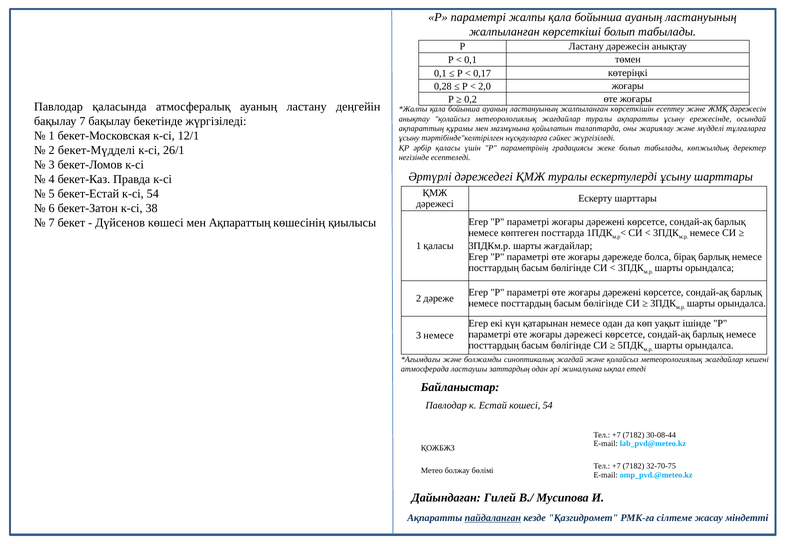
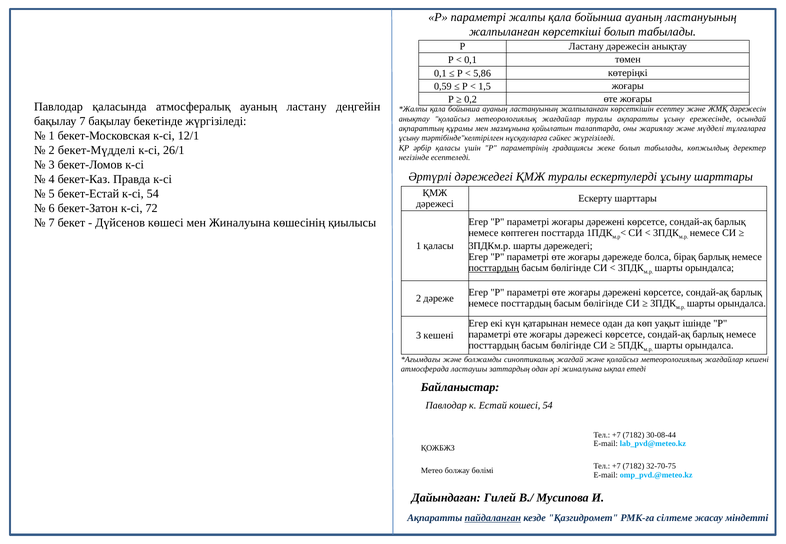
0,17: 0,17 -> 5,86 (482, 73)
0,28: 0,28 -> 0,59 (443, 86)
2,0: 2,0 -> 1,5 (485, 86)
38: 38 -> 72 (152, 208)
мен Ақпараттың: Ақпараттың -> Жиналуына (240, 223)
шарты жағдайлар: жағдайлар -> дәрежедегі (568, 246)
посттардың underline: none -> present (494, 268)
3 немесе: немесе -> кешені (439, 335)
